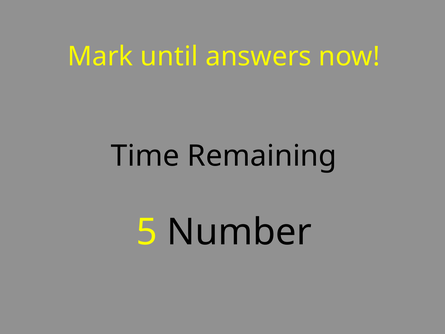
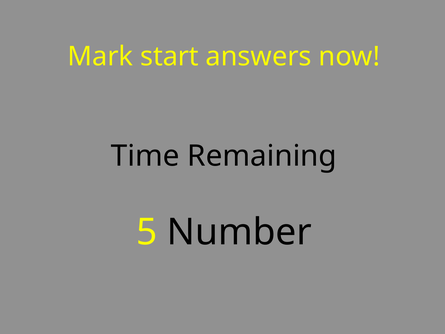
until: until -> start (169, 56)
